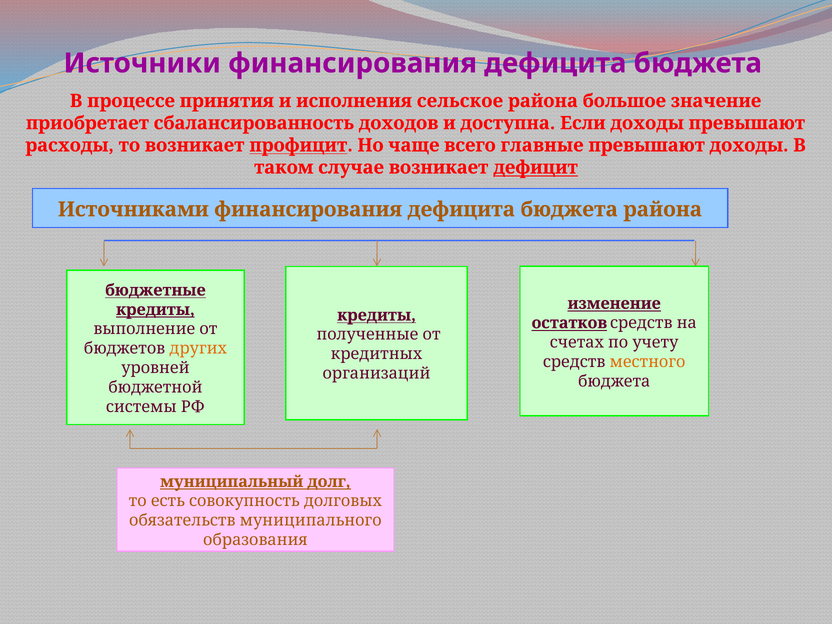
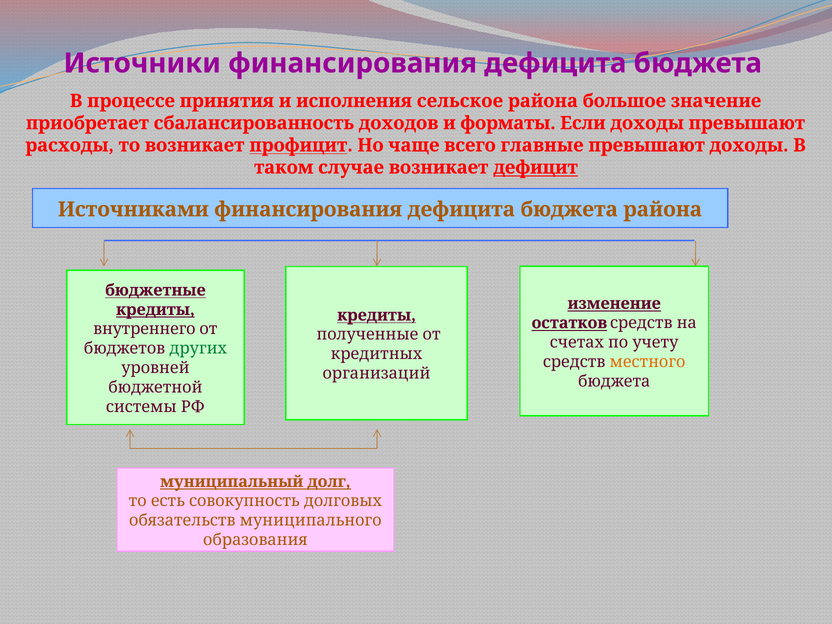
доступна: доступна -> форматы (508, 123)
выполнение: выполнение -> внутреннего (144, 329)
других colour: orange -> green (198, 348)
